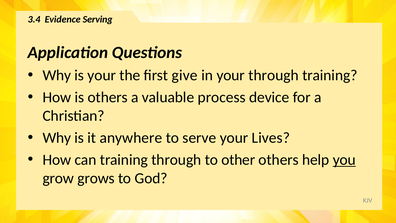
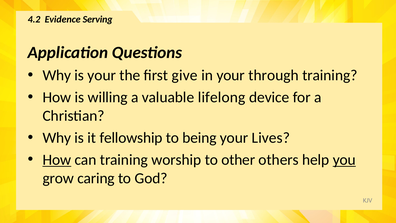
3.4: 3.4 -> 4.2 (34, 19)
is others: others -> willing (108, 97)
process: process -> lifelong (222, 97)
anywhere: anywhere -> fellowship (131, 138)
serve: serve -> being (199, 138)
How underline: none -> present (57, 160)
training through: through -> worship (176, 160)
grows: grows -> caring (96, 178)
